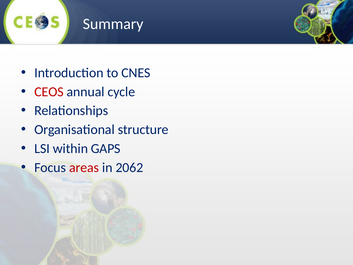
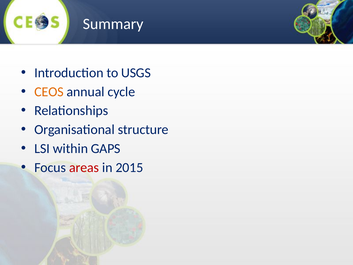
CNES: CNES -> USGS (136, 73)
CEOS colour: red -> orange (49, 92)
2062: 2062 -> 2015 (129, 167)
